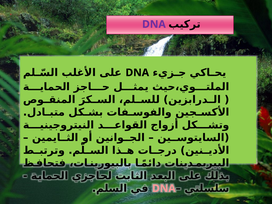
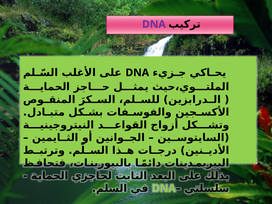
DNA colour: pink -> light green (164, 188)
